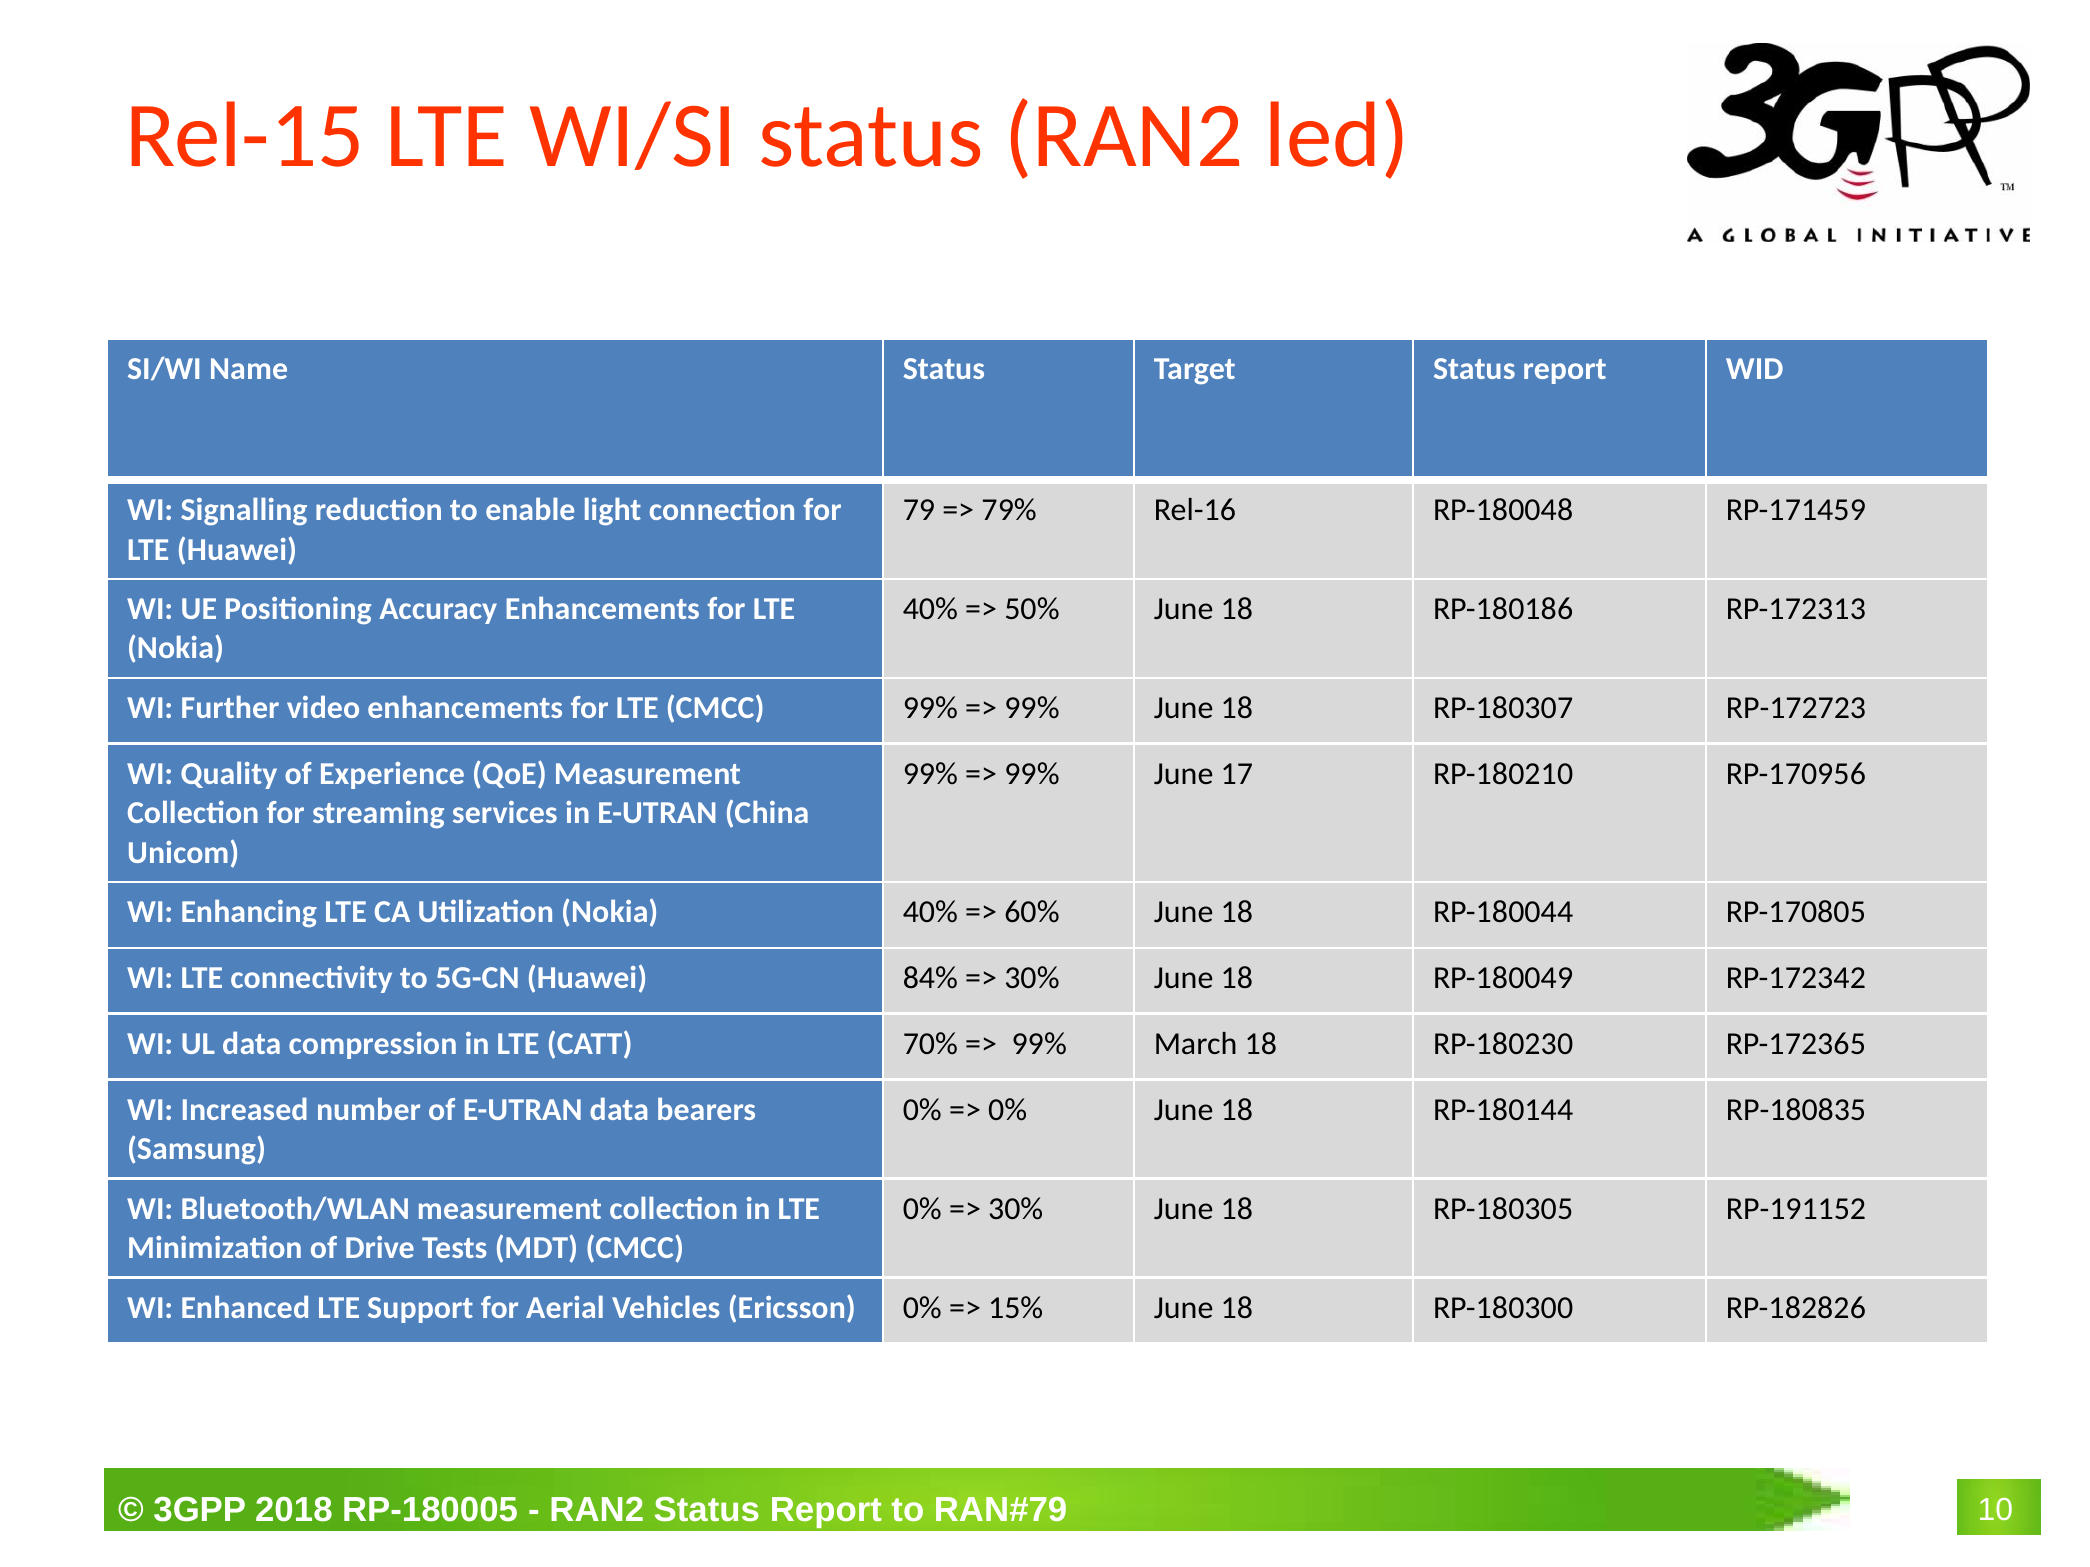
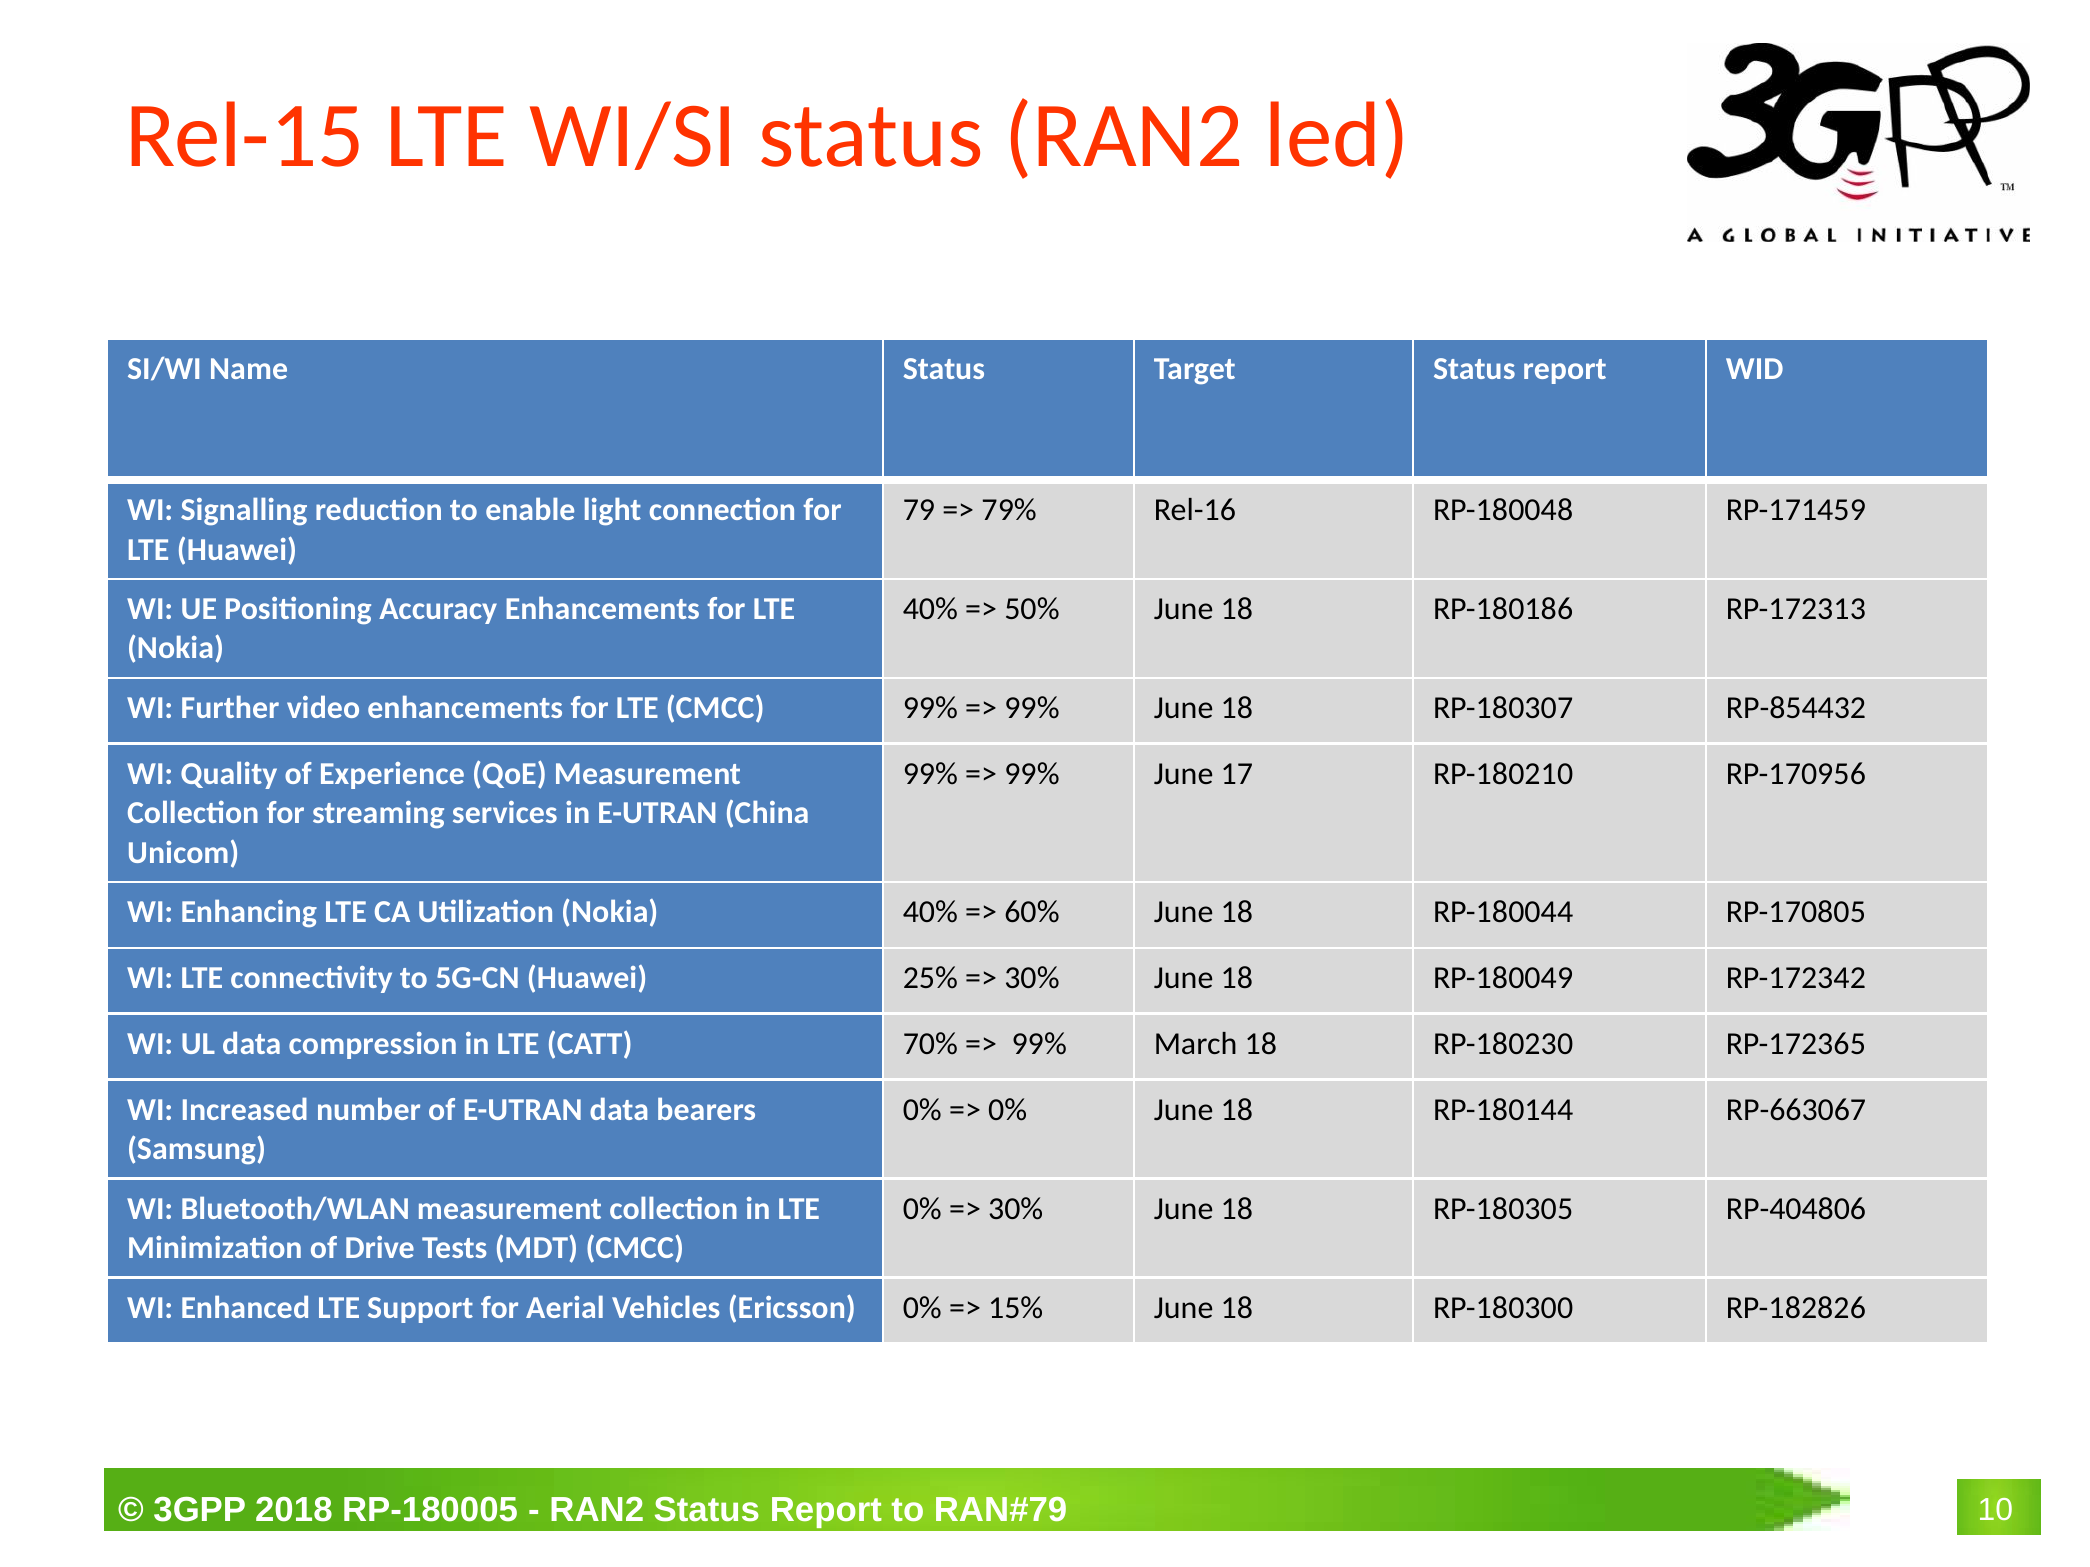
RP-172723: RP-172723 -> RP-854432 (1796, 708)
84%: 84% -> 25% (930, 978)
RP-180835: RP-180835 -> RP-663067 (1796, 1110)
RP-191152: RP-191152 -> RP-404806 (1796, 1209)
